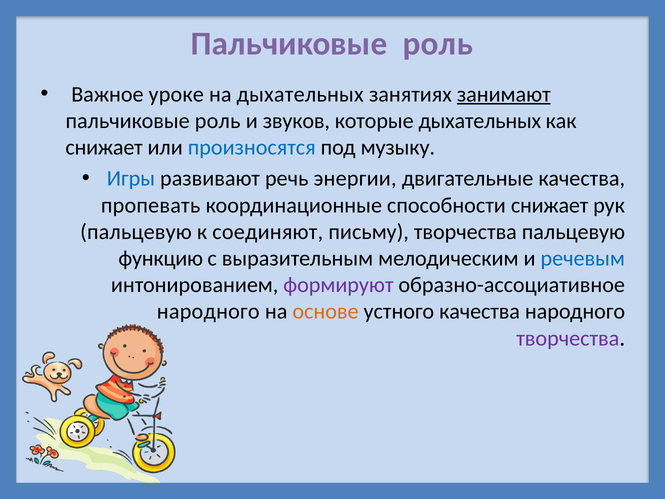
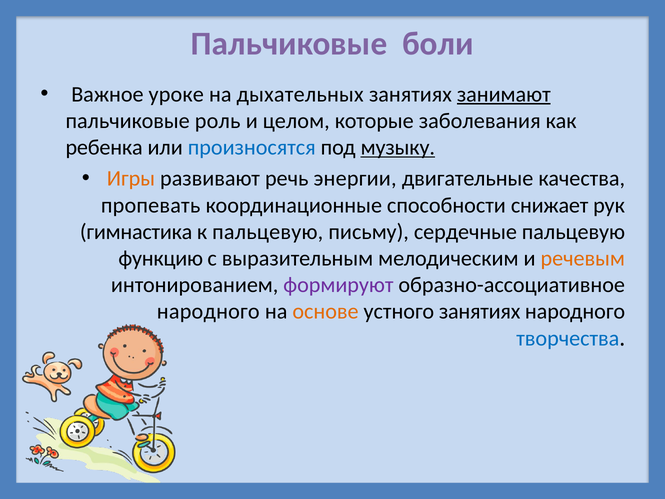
роль: роль -> боли (438, 44)
звуков: звуков -> целом (296, 121)
которые дыхательных: дыхательных -> заболевания (480, 121)
снижает: снижает -> ребенка (104, 147)
музыку underline: none -> present (398, 147)
Игры colour: blue -> orange (131, 178)
пальцевую: пальцевую -> гимнастика (136, 232)
к соединяют: соединяют -> пальцевую (268, 232)
письму творчества: творчества -> сердечные (465, 232)
речевым colour: blue -> orange (583, 258)
устного качества: качества -> занятиях (480, 311)
творчества colour: purple -> blue (568, 338)
